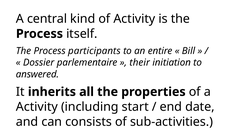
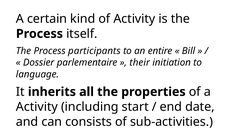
central: central -> certain (47, 19)
answered: answered -> language (37, 74)
